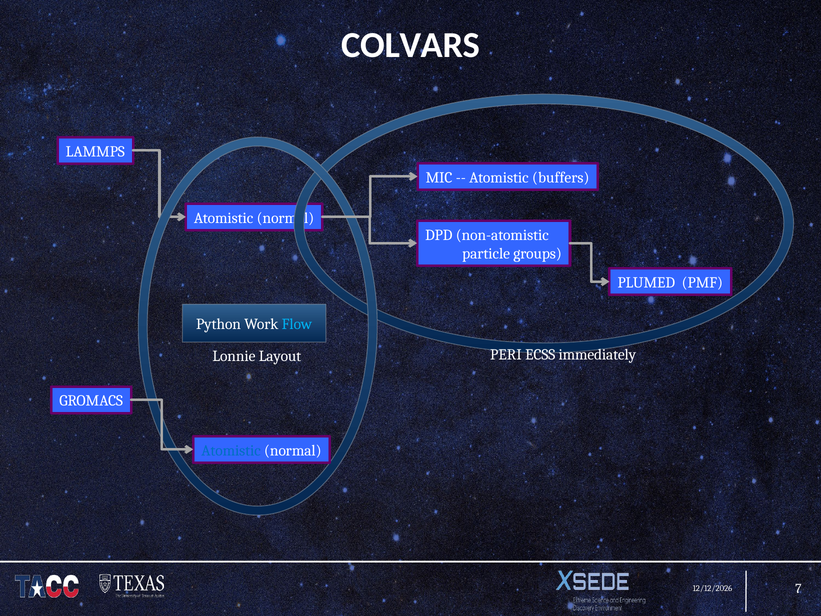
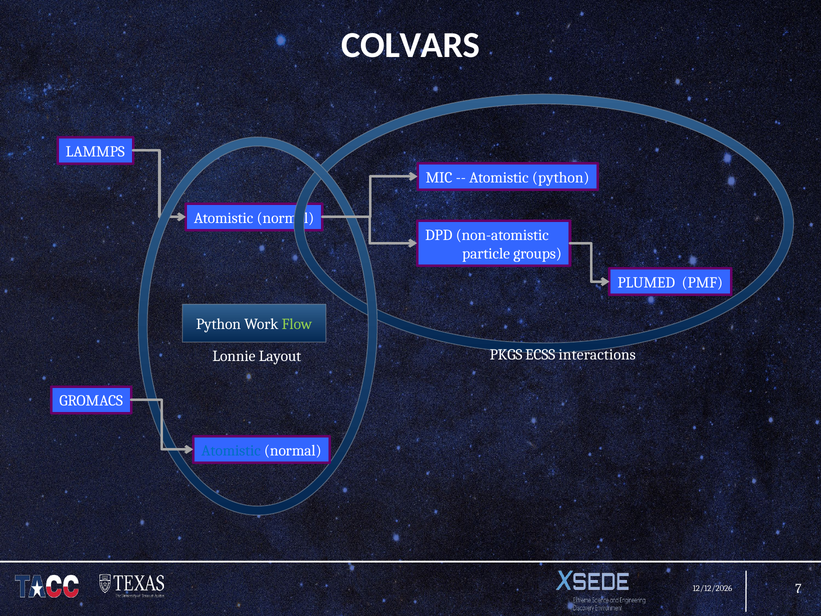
Atomistic buffers: buffers -> python (561, 177)
Flow colour: light blue -> light green (297, 324)
PERI: PERI -> PKGS (506, 354)
immediately: immediately -> interactions (597, 354)
